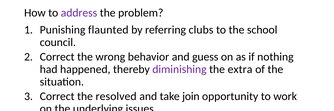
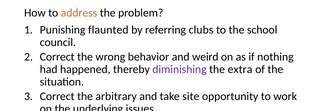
address colour: purple -> orange (79, 13)
guess: guess -> weird (205, 57)
resolved: resolved -> arbitrary (116, 97)
join: join -> site (191, 97)
